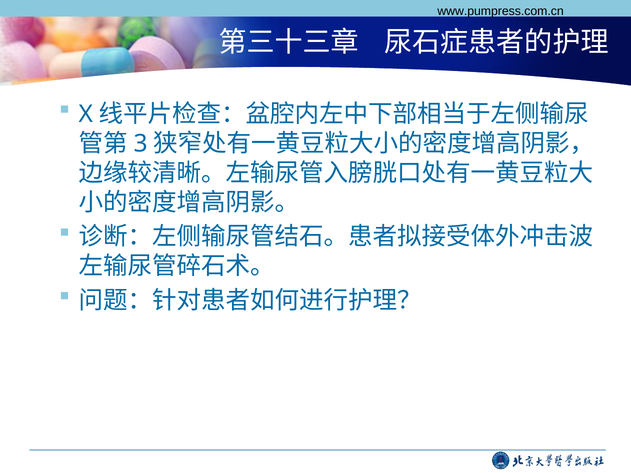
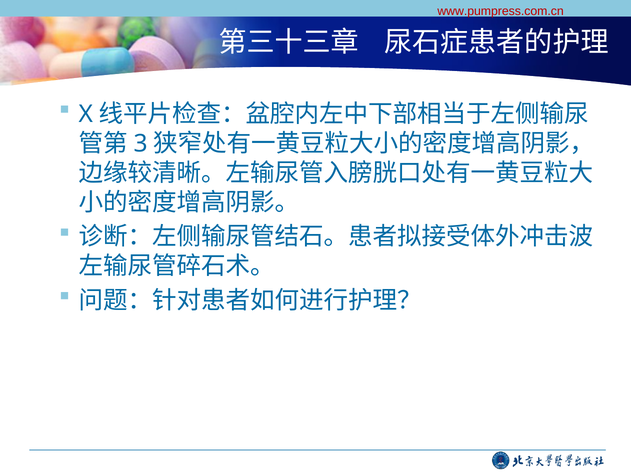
www.pumpress.com.cn colour: black -> red (501, 11)
